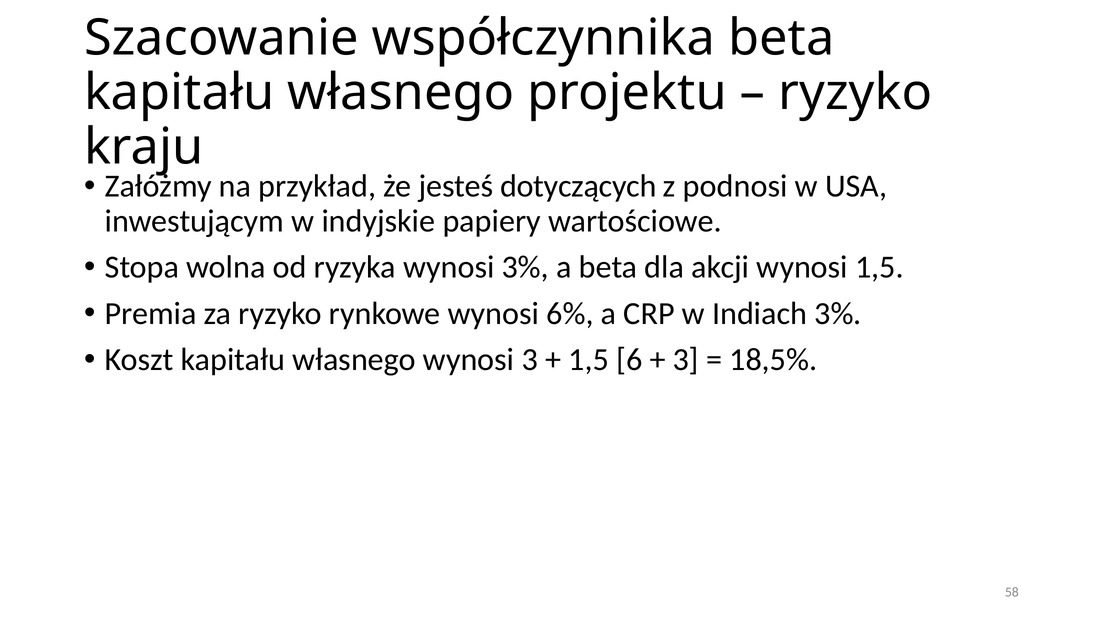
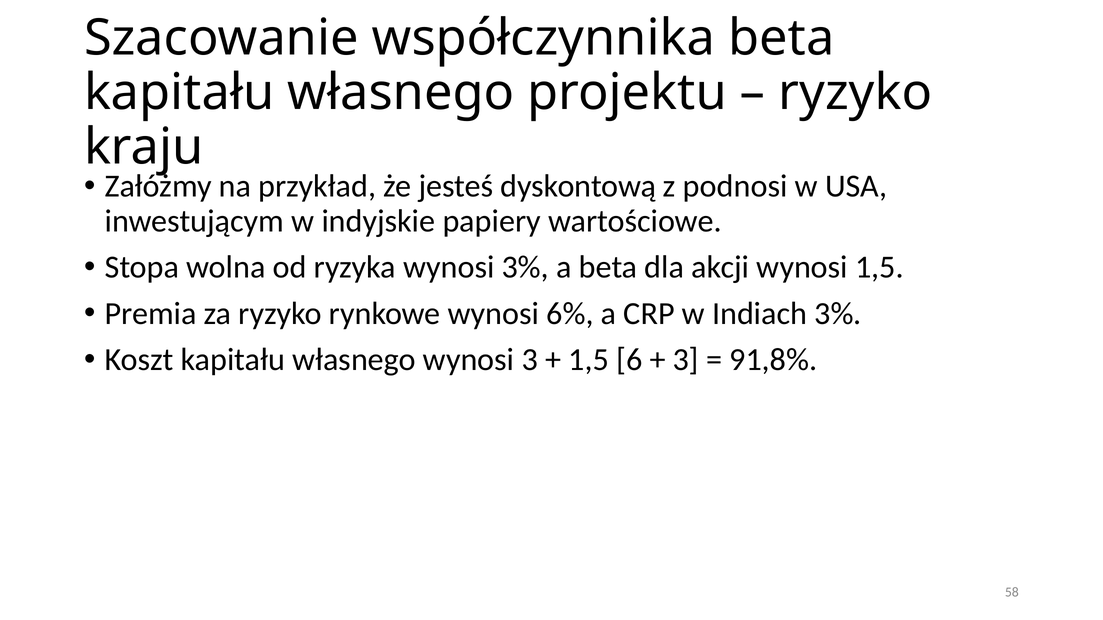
dotyczących: dotyczących -> dyskontową (578, 186)
18,5%: 18,5% -> 91,8% (773, 360)
